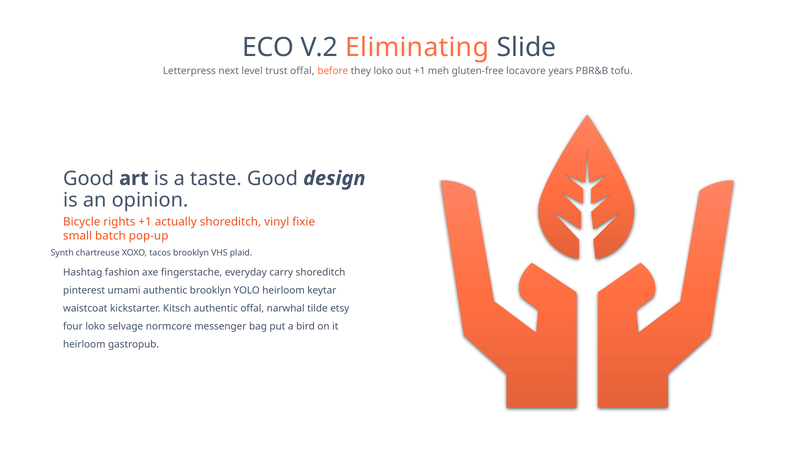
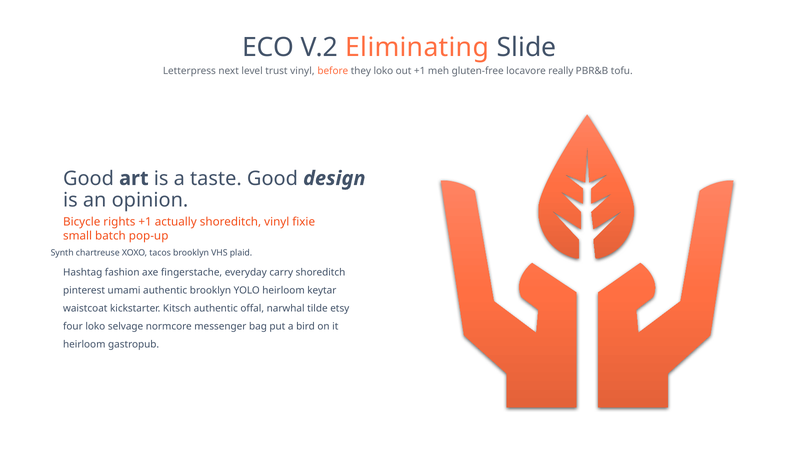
trust offal: offal -> vinyl (302, 71)
years: years -> really (561, 71)
